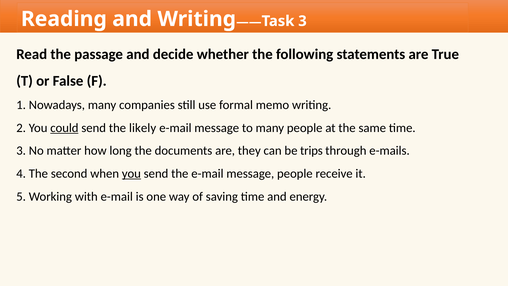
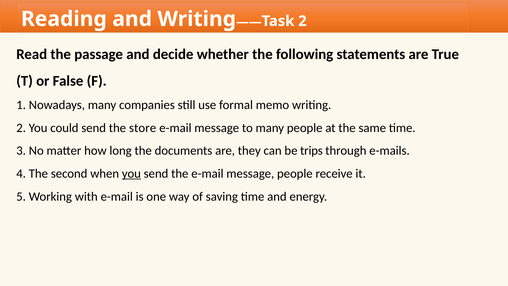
3: 3 -> 2 (302, 21)
could underline: present -> none (64, 128)
likely: likely -> store (143, 128)
